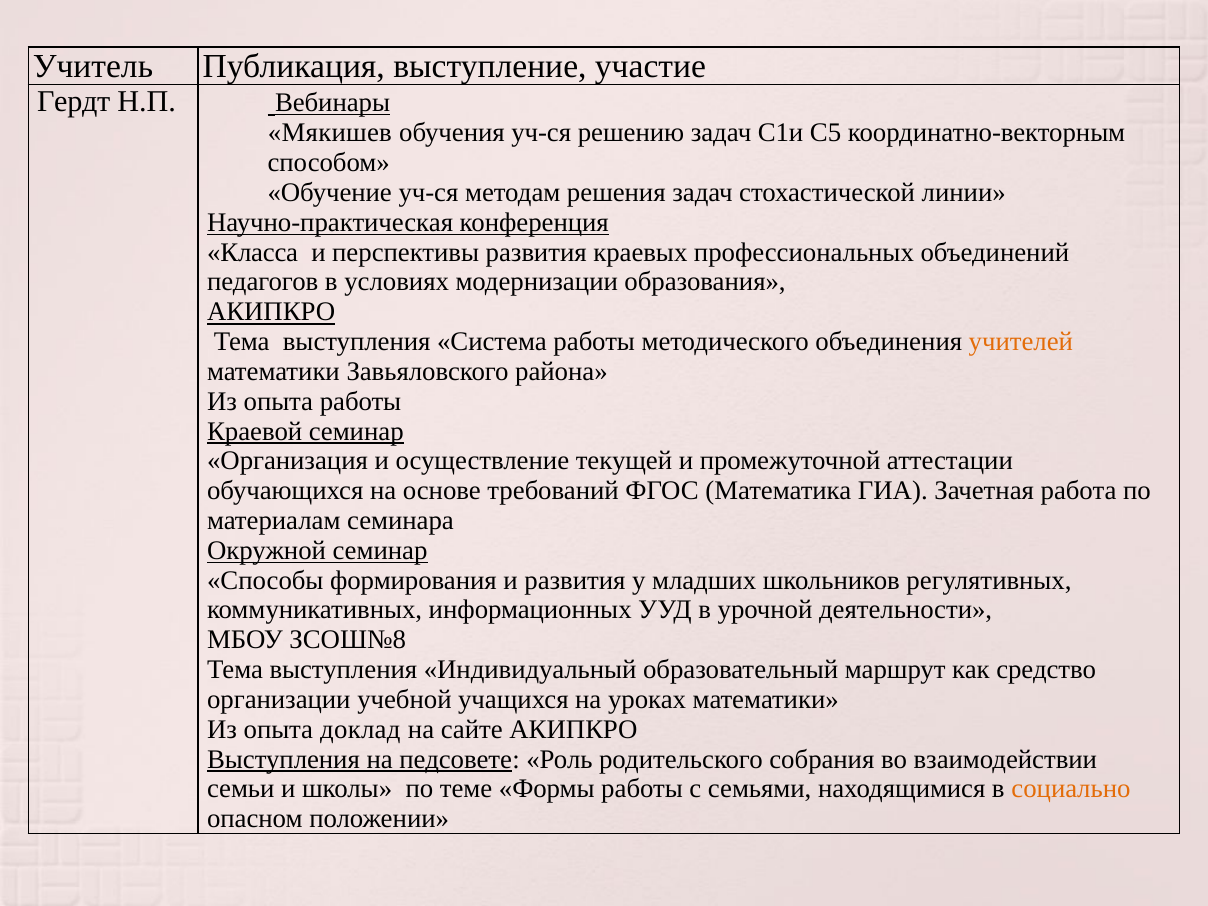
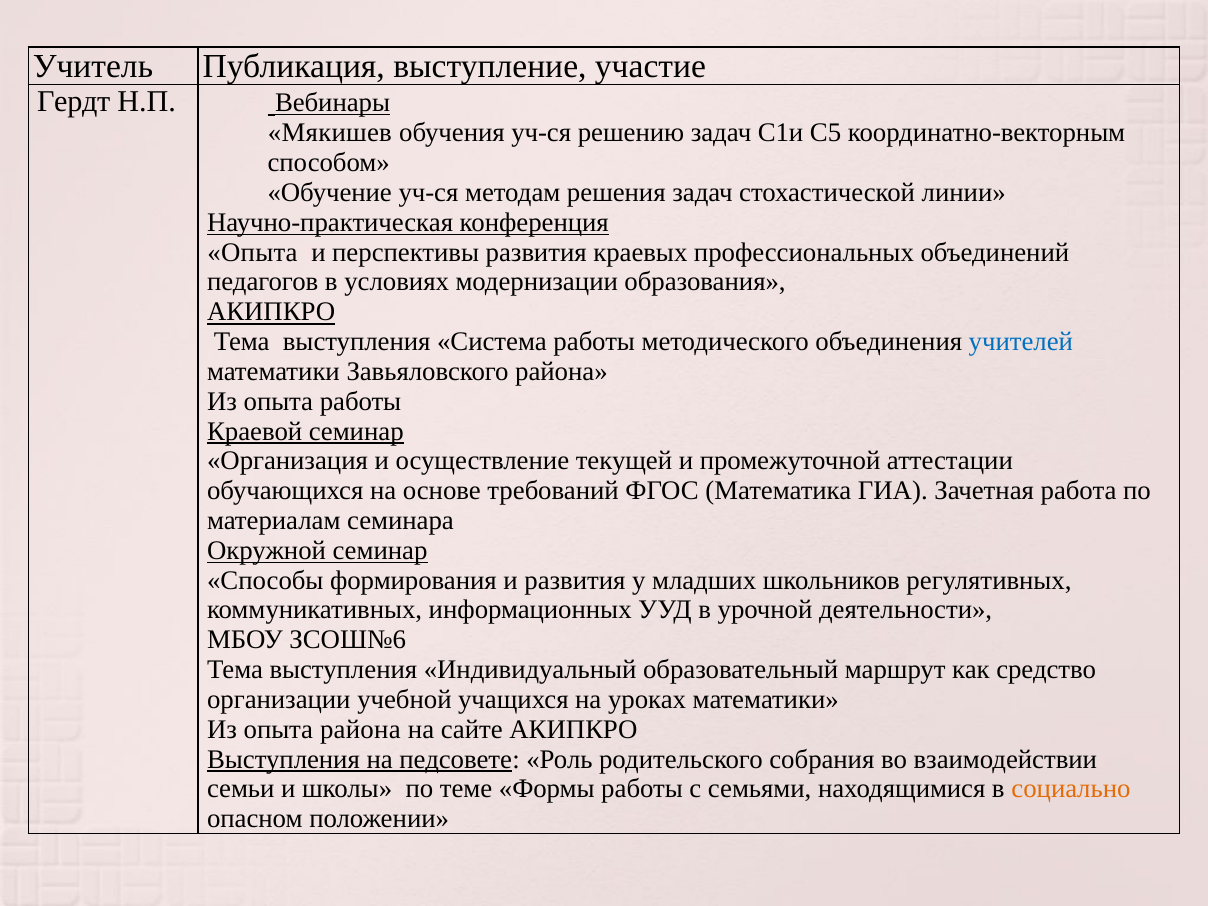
Класса: Класса -> Опыта (252, 252)
учителей colour: orange -> blue (1021, 342)
ЗСОШ№8: ЗСОШ№8 -> ЗСОШ№6 (348, 640)
опыта доклад: доклад -> района (360, 729)
